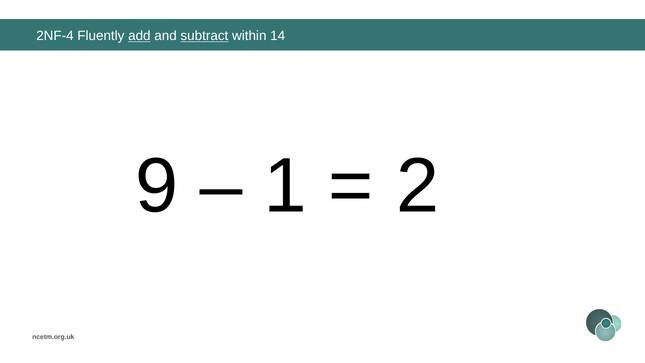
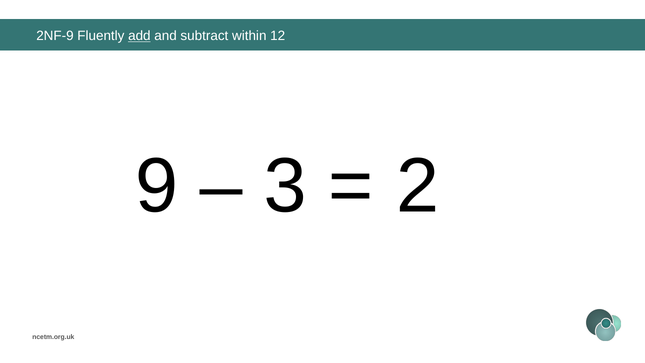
2NF-4: 2NF-4 -> 2NF-9 (55, 36)
subtract underline: present -> none (204, 36)
14: 14 -> 12 (278, 36)
1: 1 -> 3 (285, 186)
